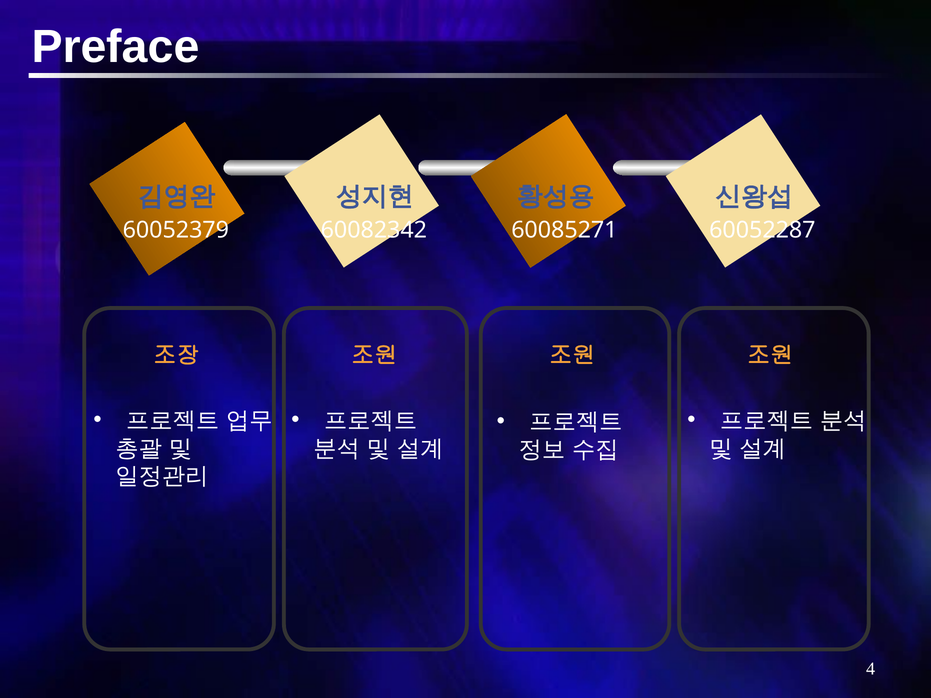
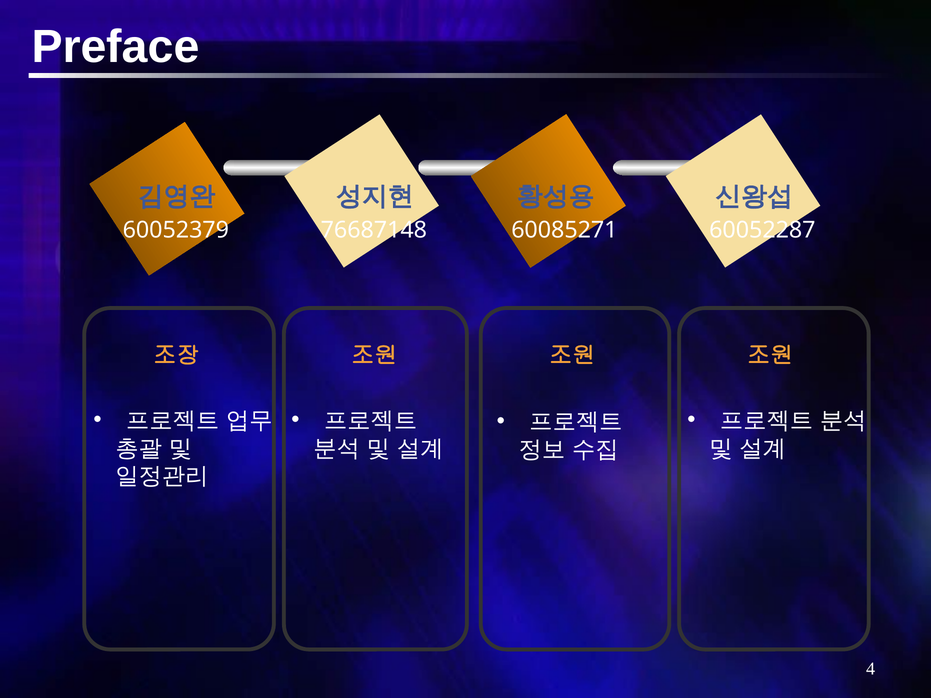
60082342: 60082342 -> 76687148 (374, 230)
